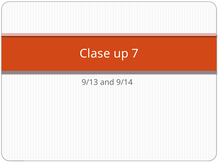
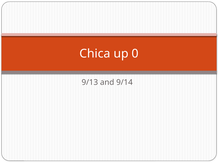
Clase: Clase -> Chica (95, 54)
7: 7 -> 0 (135, 54)
